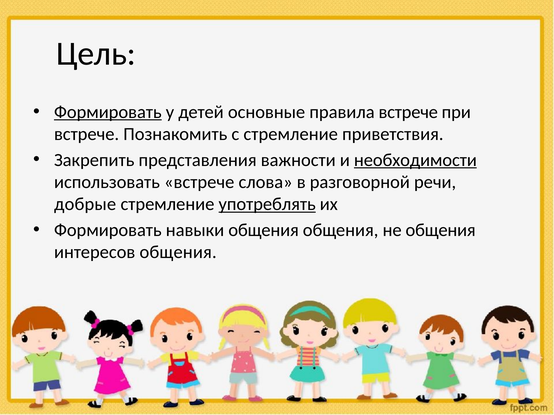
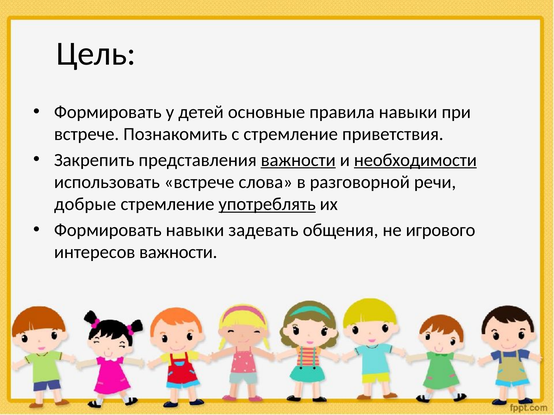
Формировать underline: present -> none (108, 112)
правила встрече: встрече -> навыки (408, 112)
важности underline: none -> present (298, 160)
навыки общения: общения -> задевать (263, 230)
не общения: общения -> игрового (441, 230)
интересов общения: общения -> важности (178, 252)
